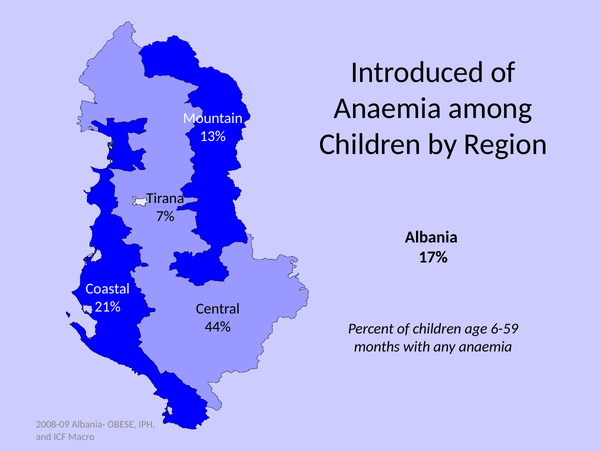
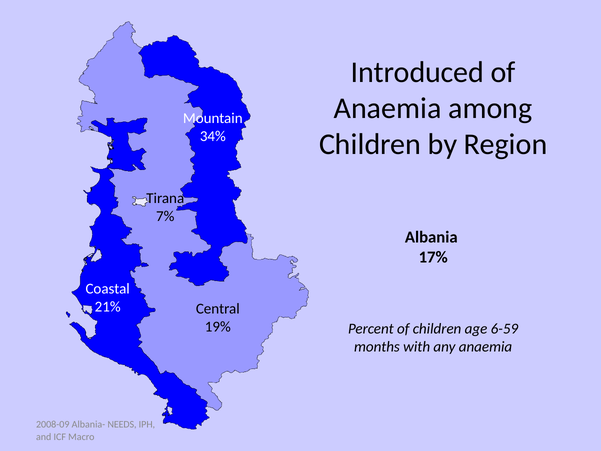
13%: 13% -> 34% (213, 136)
44%: 44% -> 19% (218, 327)
OBESE: OBESE -> NEEDS (122, 424)
